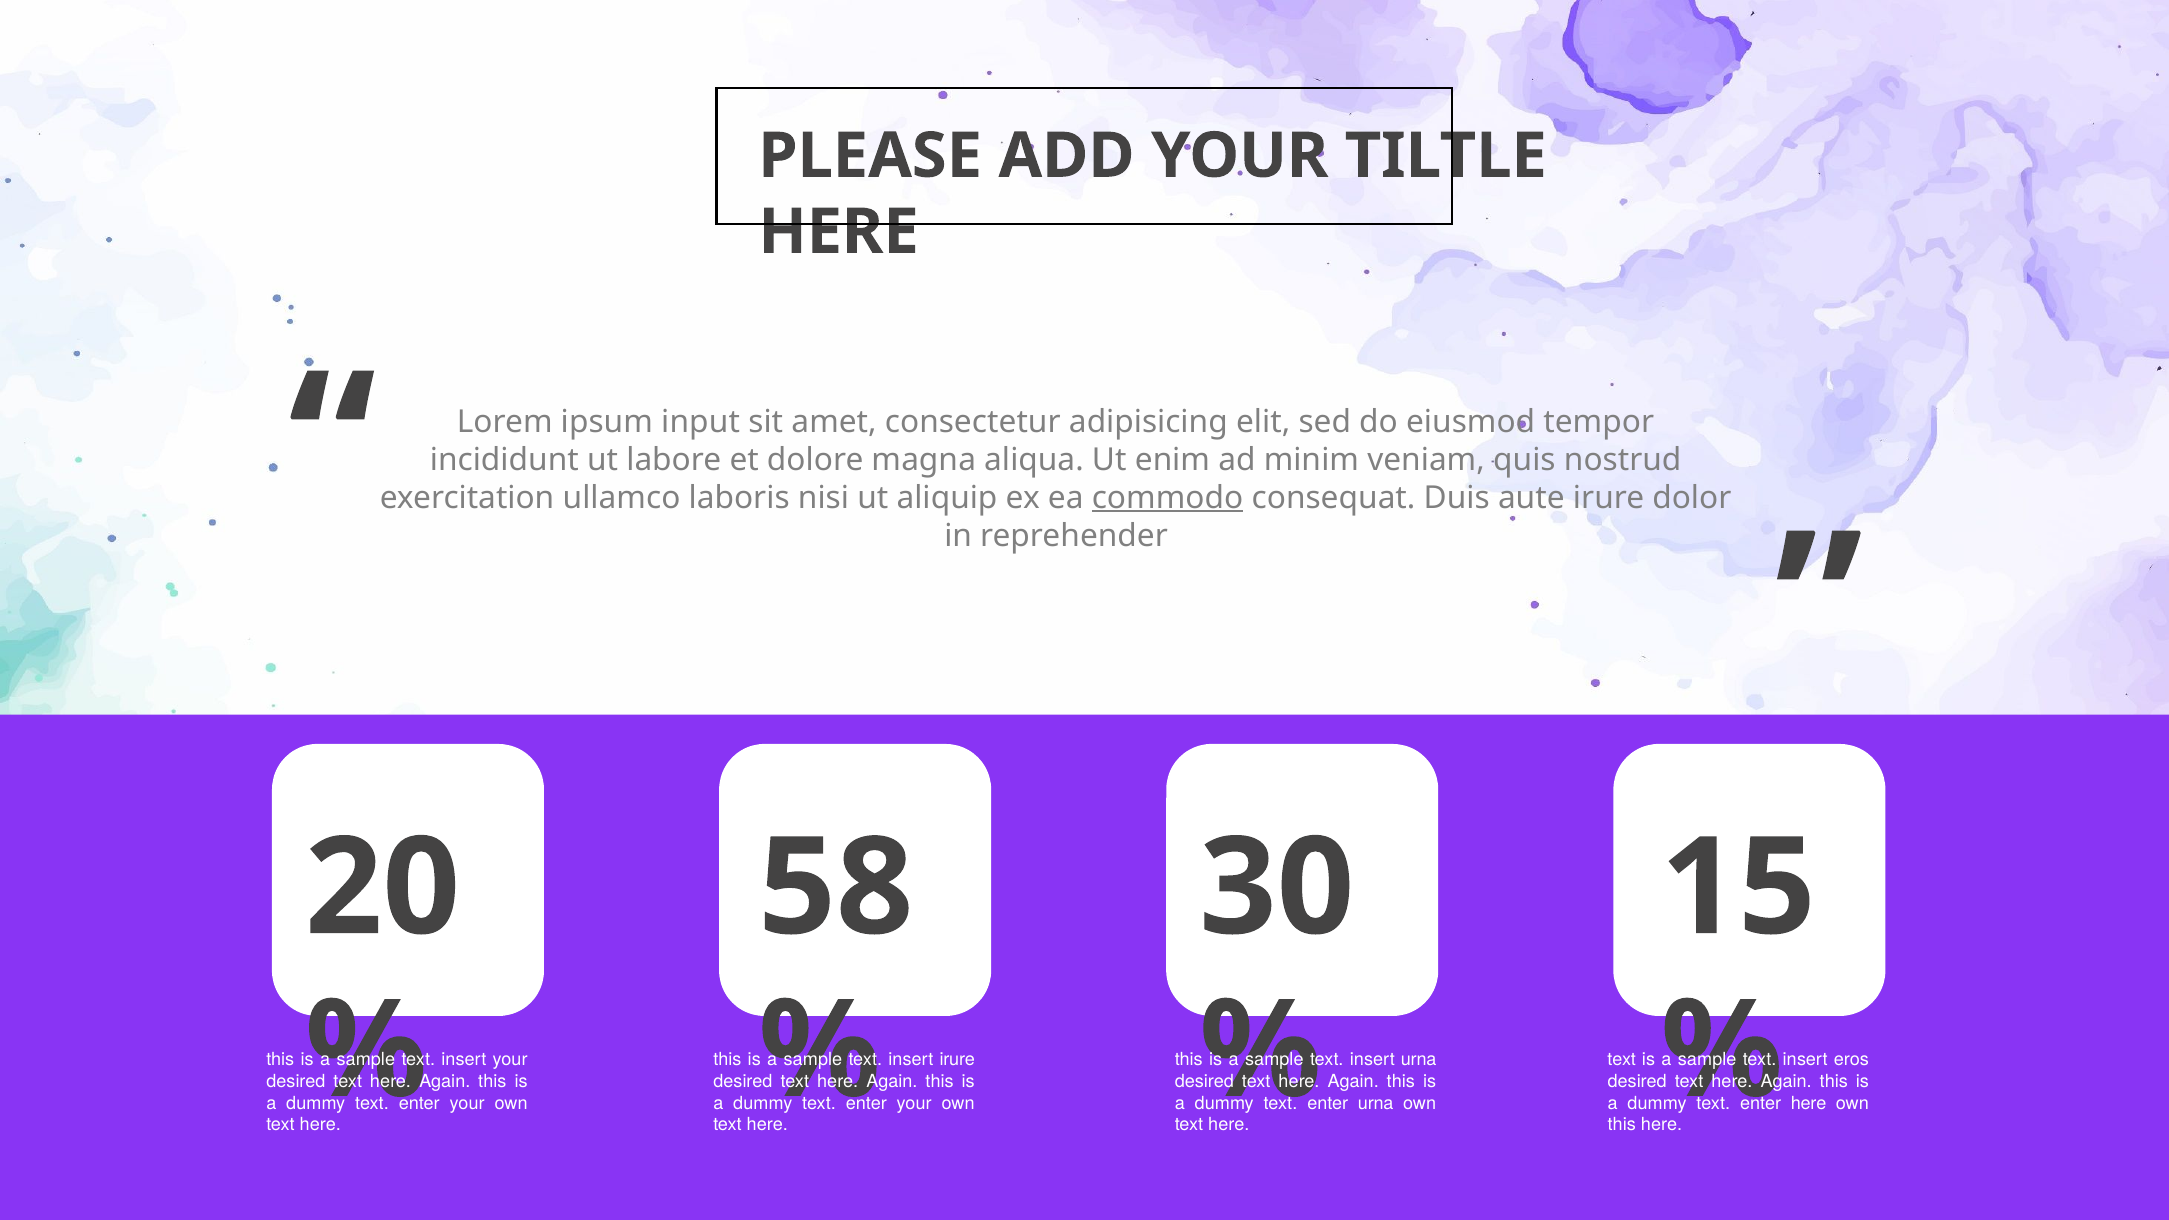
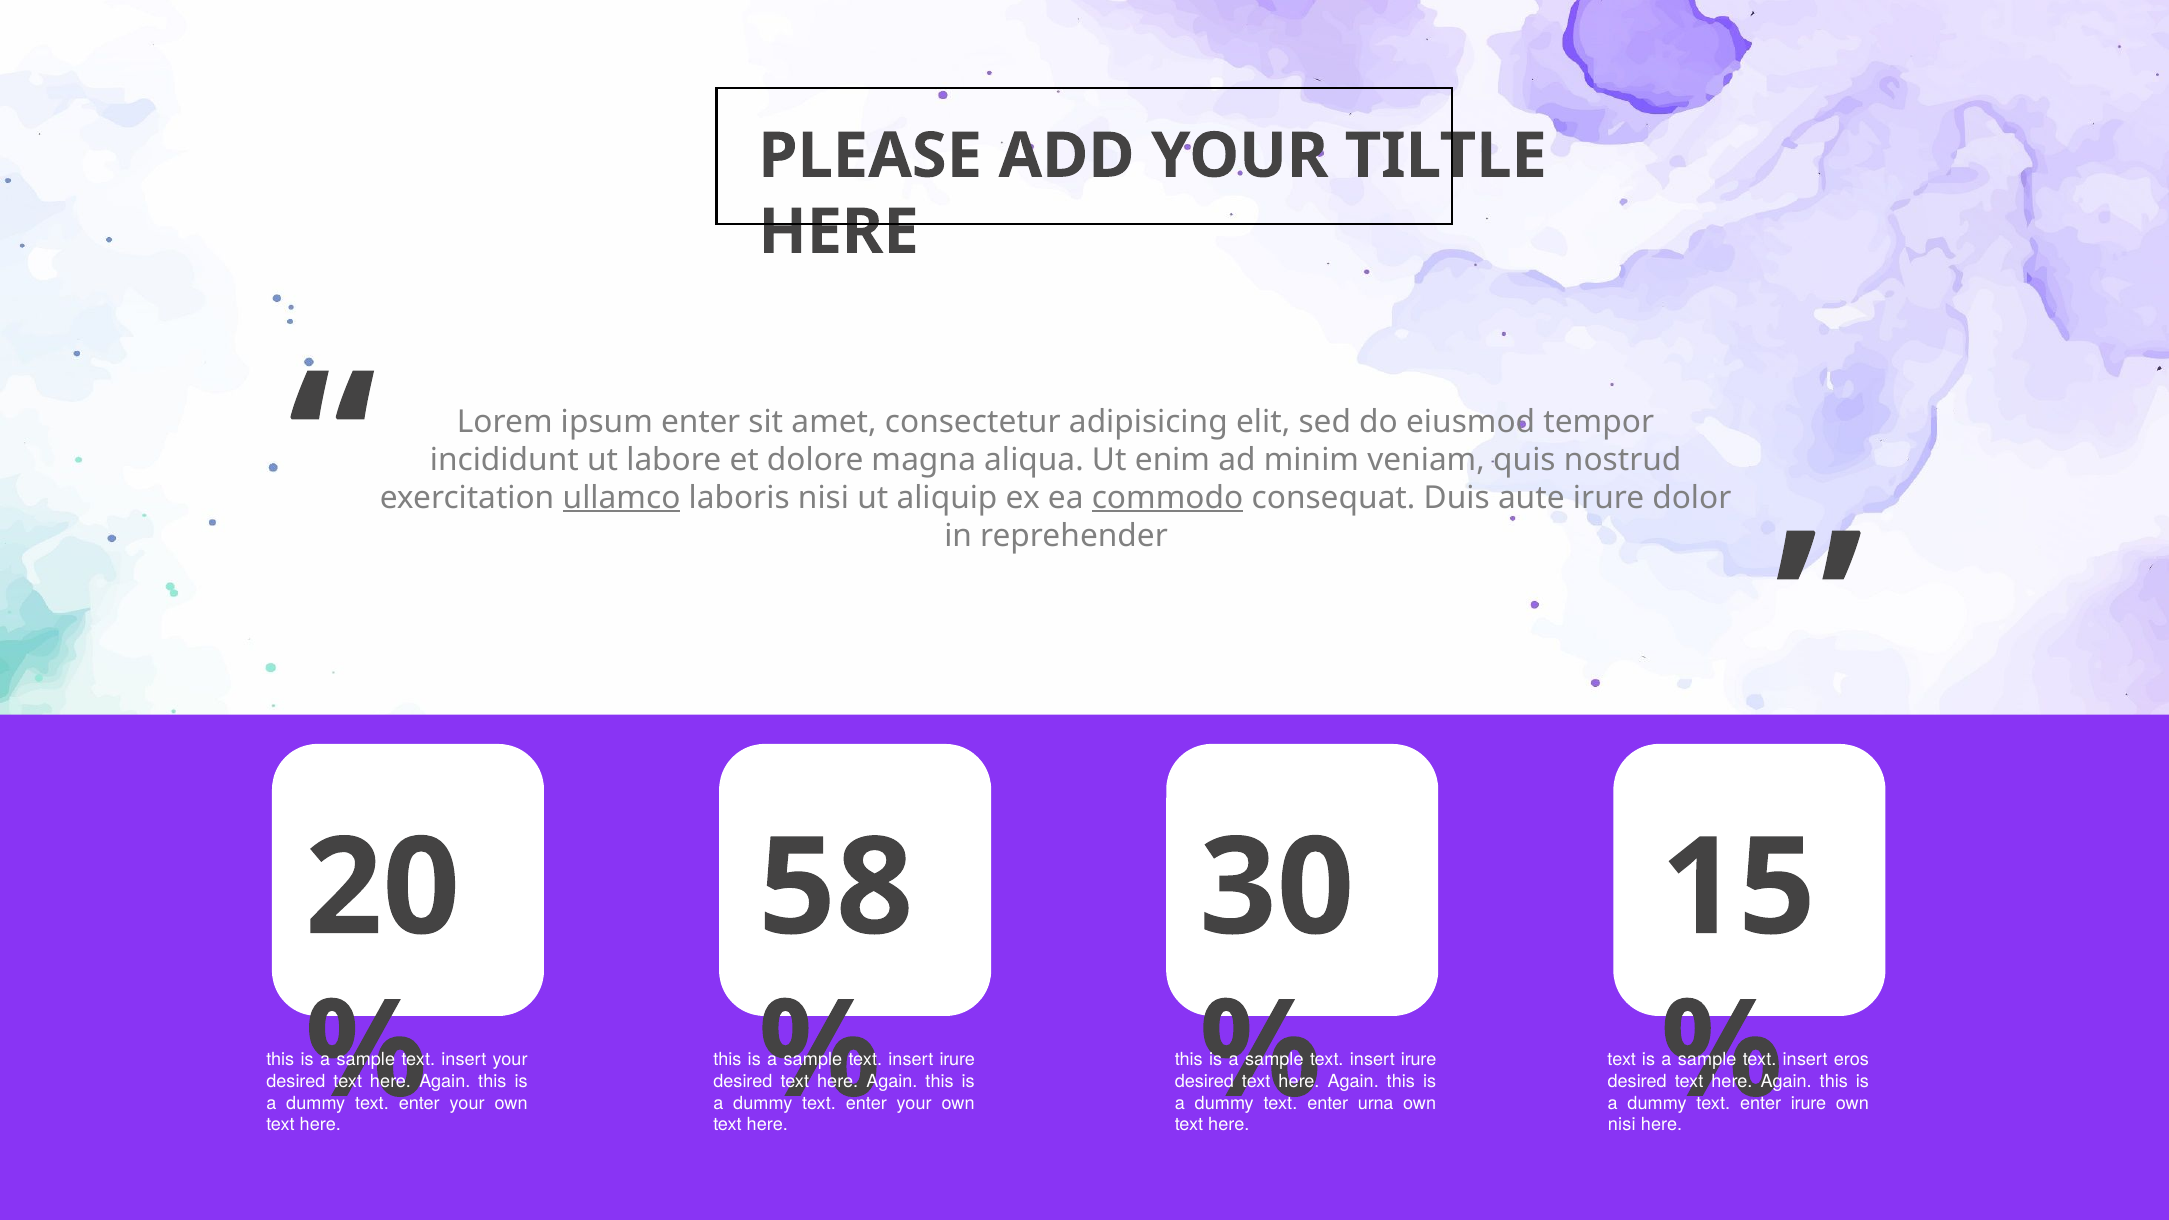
ipsum input: input -> enter (701, 422)
ullamco underline: none -> present (622, 498)
urna: urna -> irure (1419, 1060)
here: here -> irure (1809, 1103)
this: this -> nisi (1622, 1125)
